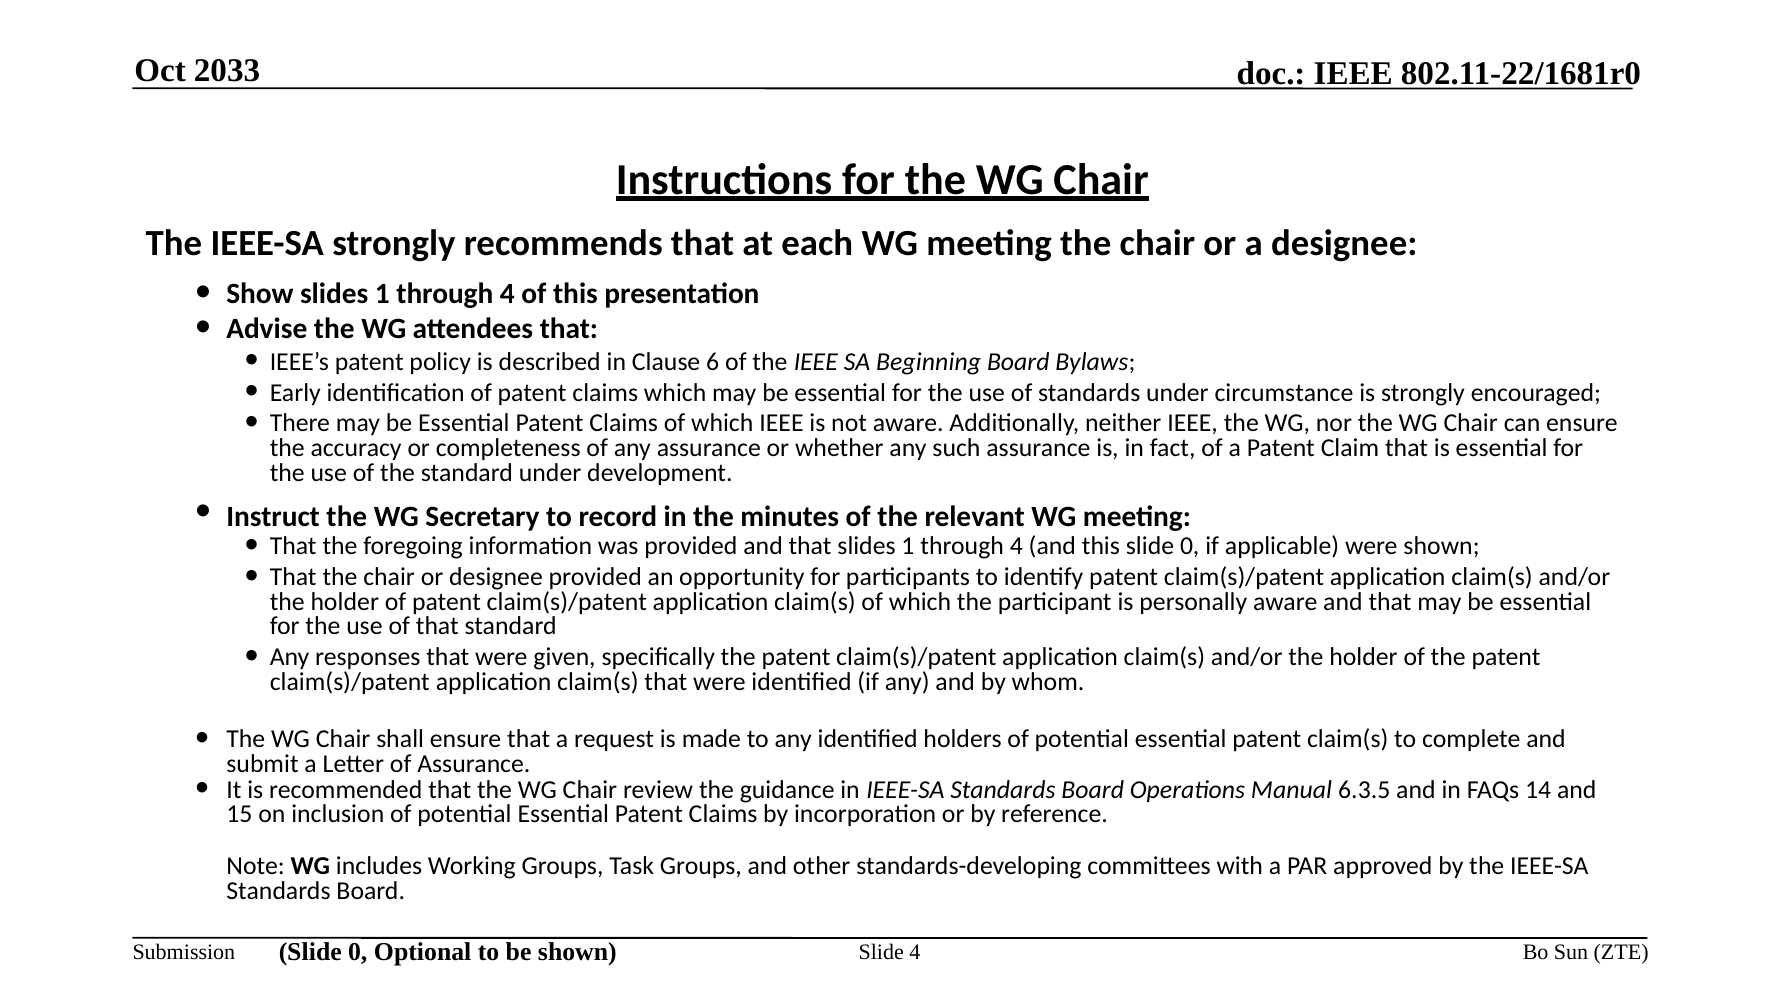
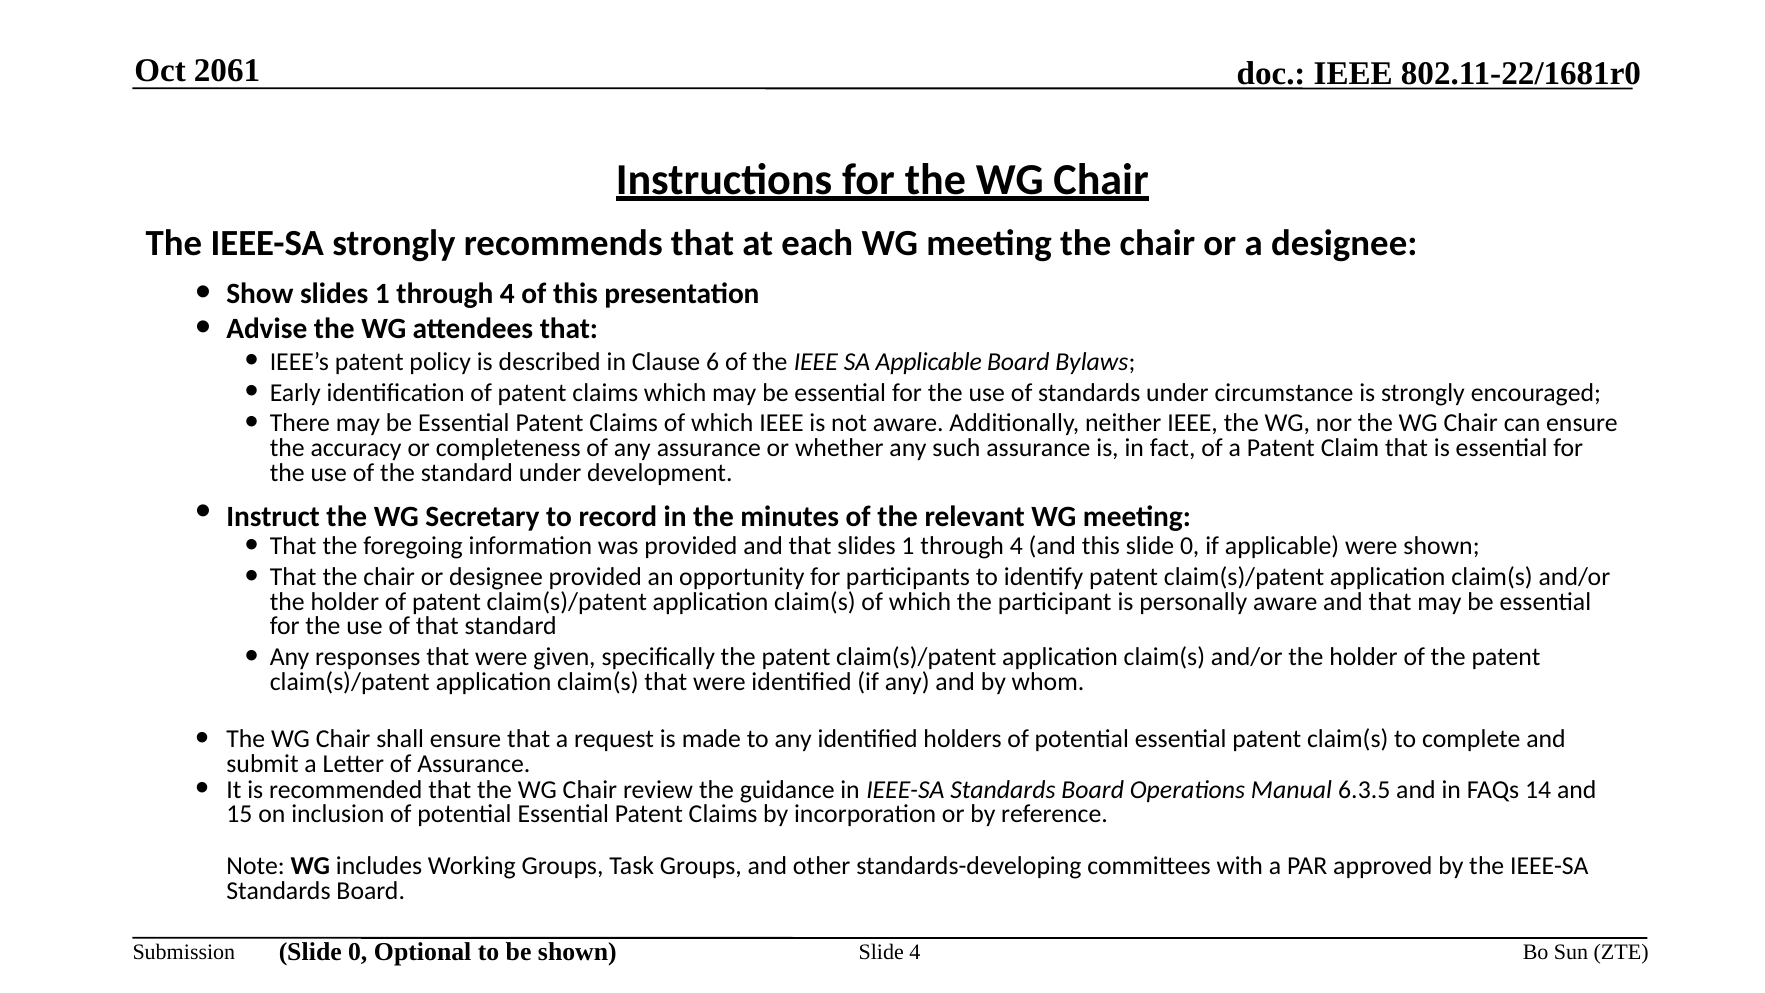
2033: 2033 -> 2061 (227, 70)
SA Beginning: Beginning -> Applicable (929, 361)
